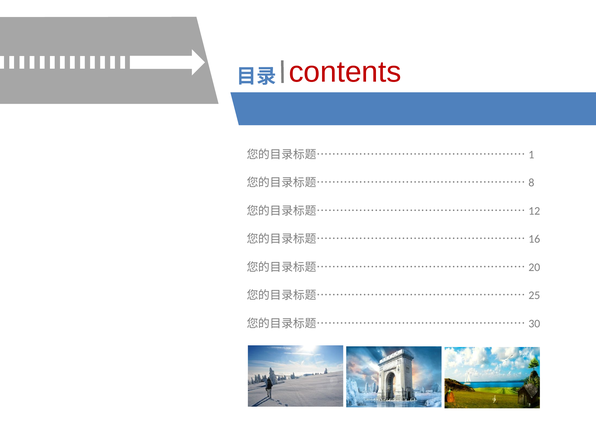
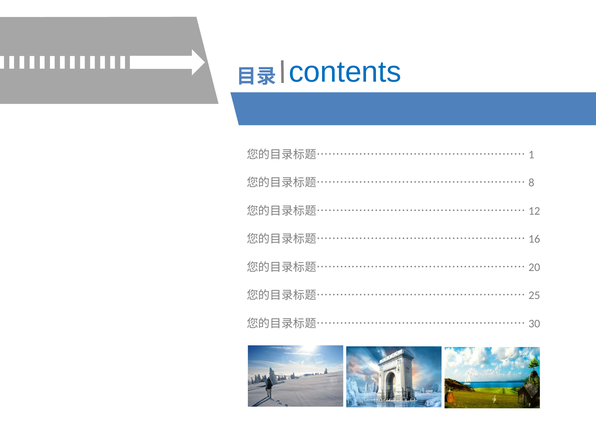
contents colour: red -> blue (345, 72)
